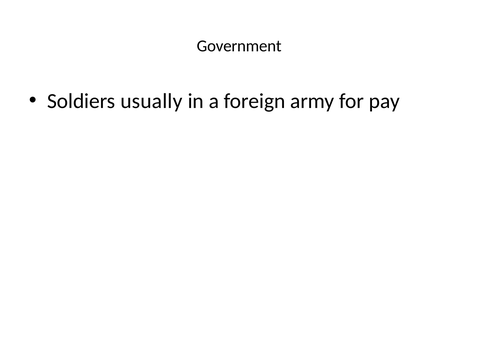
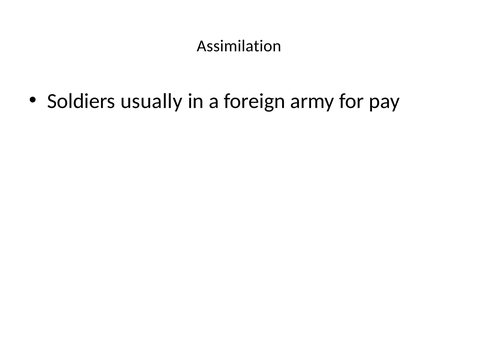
Government: Government -> Assimilation (239, 46)
